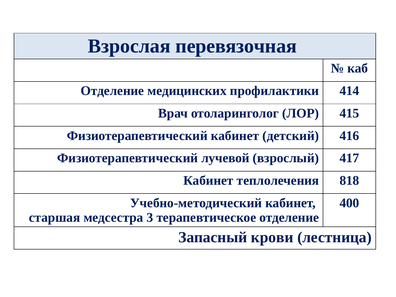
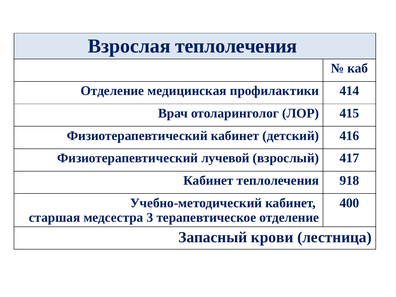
Взрослая перевязочная: перевязочная -> теплолечения (236, 46)
медицинских: медицинских -> медицинская (187, 91)
818: 818 -> 918 (349, 181)
